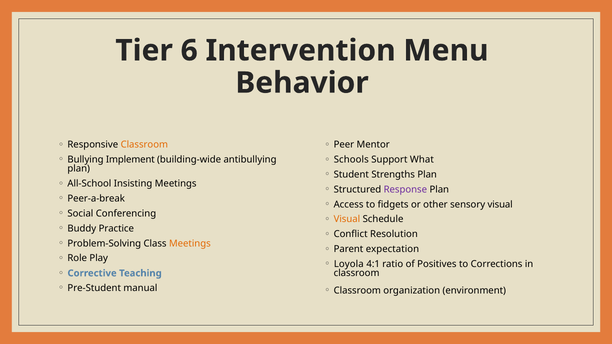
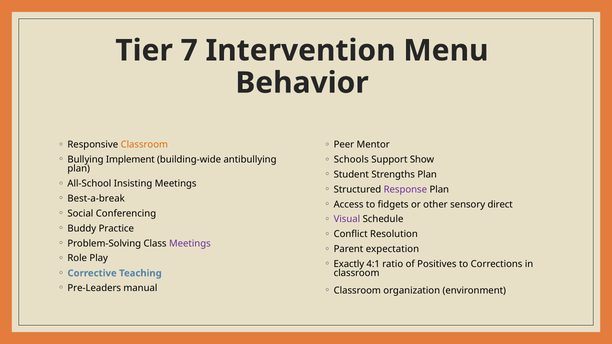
6: 6 -> 7 (189, 51)
What: What -> Show (422, 160)
Peer-a-break: Peer-a-break -> Best-a-break (96, 199)
sensory visual: visual -> direct (500, 205)
Visual colour: orange -> purple (347, 219)
Meetings colour: orange -> purple (190, 244)
Loyola: Loyola -> Exactly (349, 264)
Pre-Student: Pre-Student -> Pre-Leaders (94, 288)
